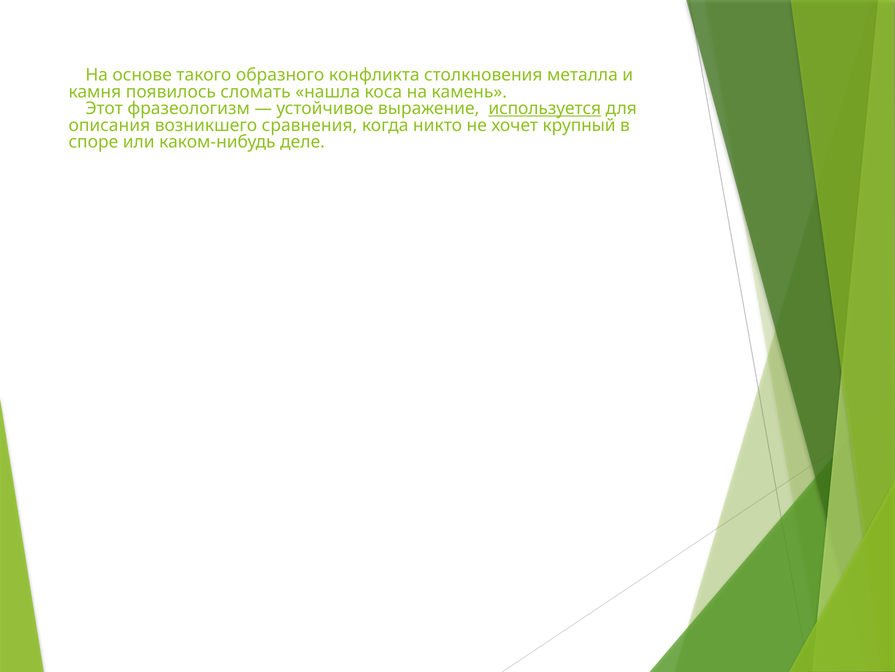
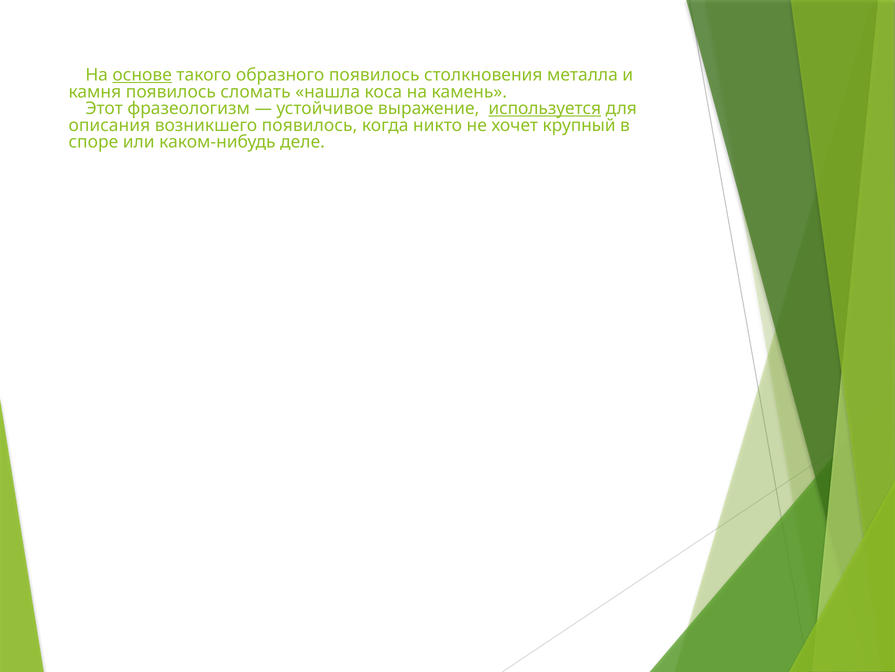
основе underline: none -> present (142, 75)
образного конфликта: конфликта -> появилось (374, 75)
возникшего сравнения: сравнения -> появилось (310, 125)
